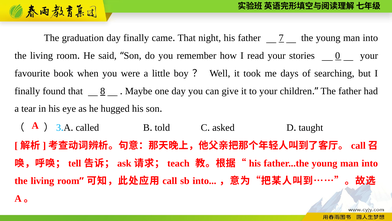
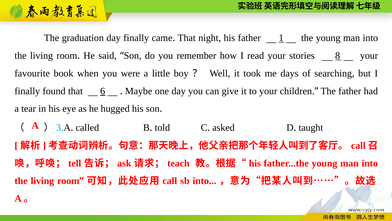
7: 7 -> 1 (281, 38)
0: 0 -> 8 (338, 56)
8: 8 -> 6 (103, 91)
